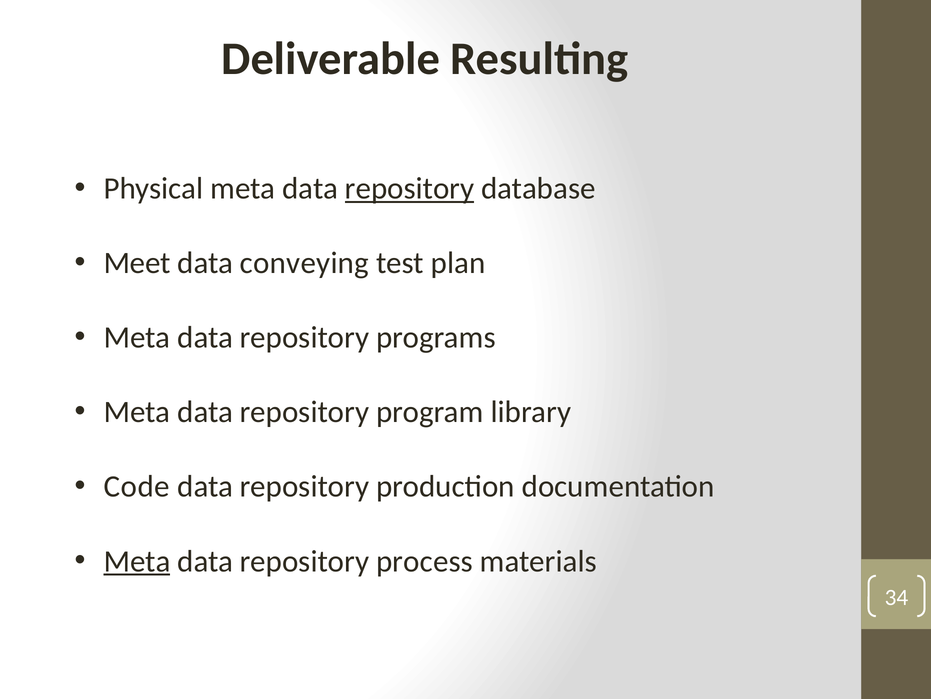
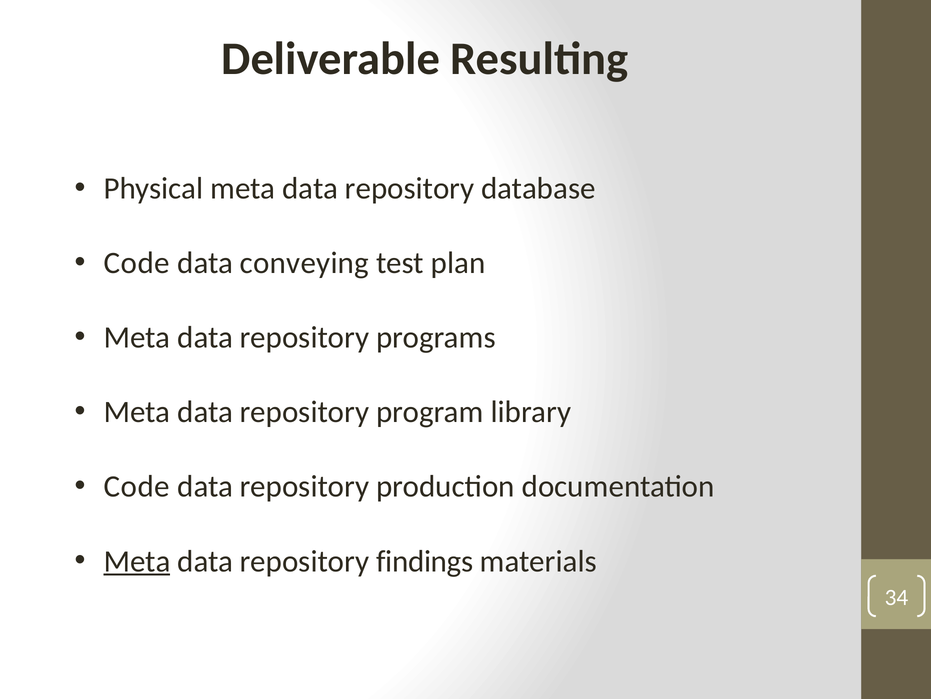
repository underline: present -> none (410, 188)
Meet: Meet -> Code (137, 263)
process: process -> findings (425, 561)
